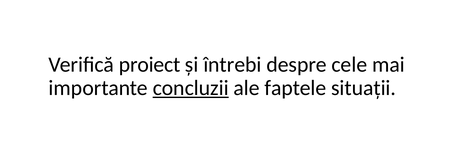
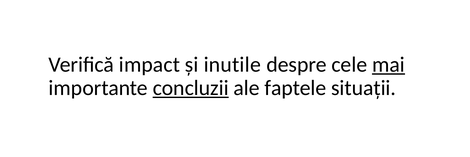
proiect: proiect -> impact (149, 64)
întrebi: întrebi -> inutile (232, 64)
mai underline: none -> present (389, 64)
